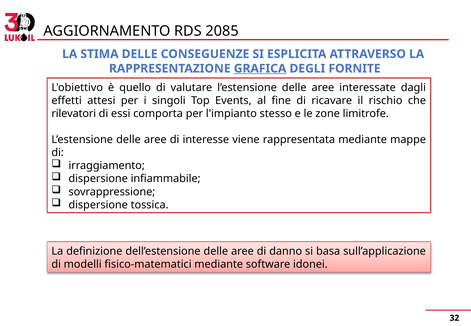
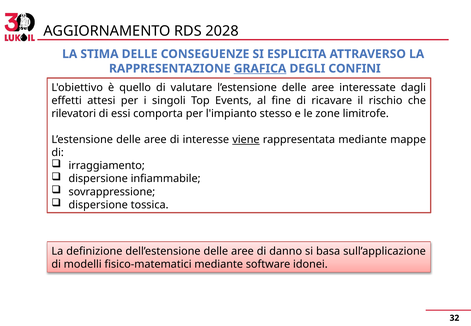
2085: 2085 -> 2028 (222, 31)
FORNITE: FORNITE -> CONFINI (355, 69)
viene underline: none -> present (246, 140)
